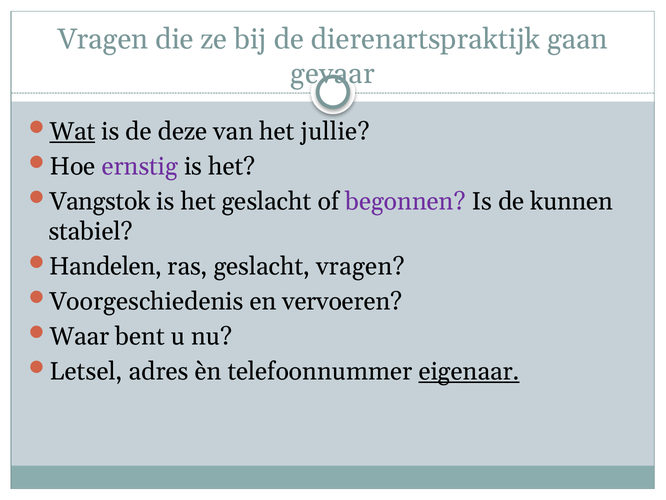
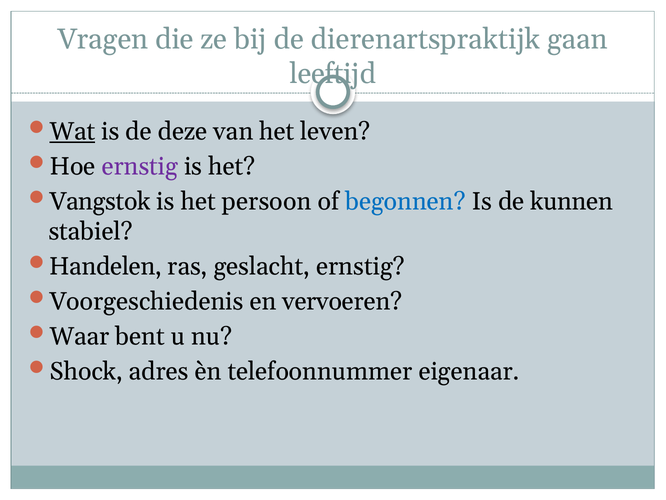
gevaar: gevaar -> leeftijd (333, 74)
jullie: jullie -> leven (335, 131)
het geslacht: geslacht -> persoon (267, 201)
begonnen colour: purple -> blue (405, 201)
geslacht vragen: vragen -> ernstig (360, 266)
Letsel: Letsel -> Shock (86, 371)
eigenaar underline: present -> none (469, 371)
